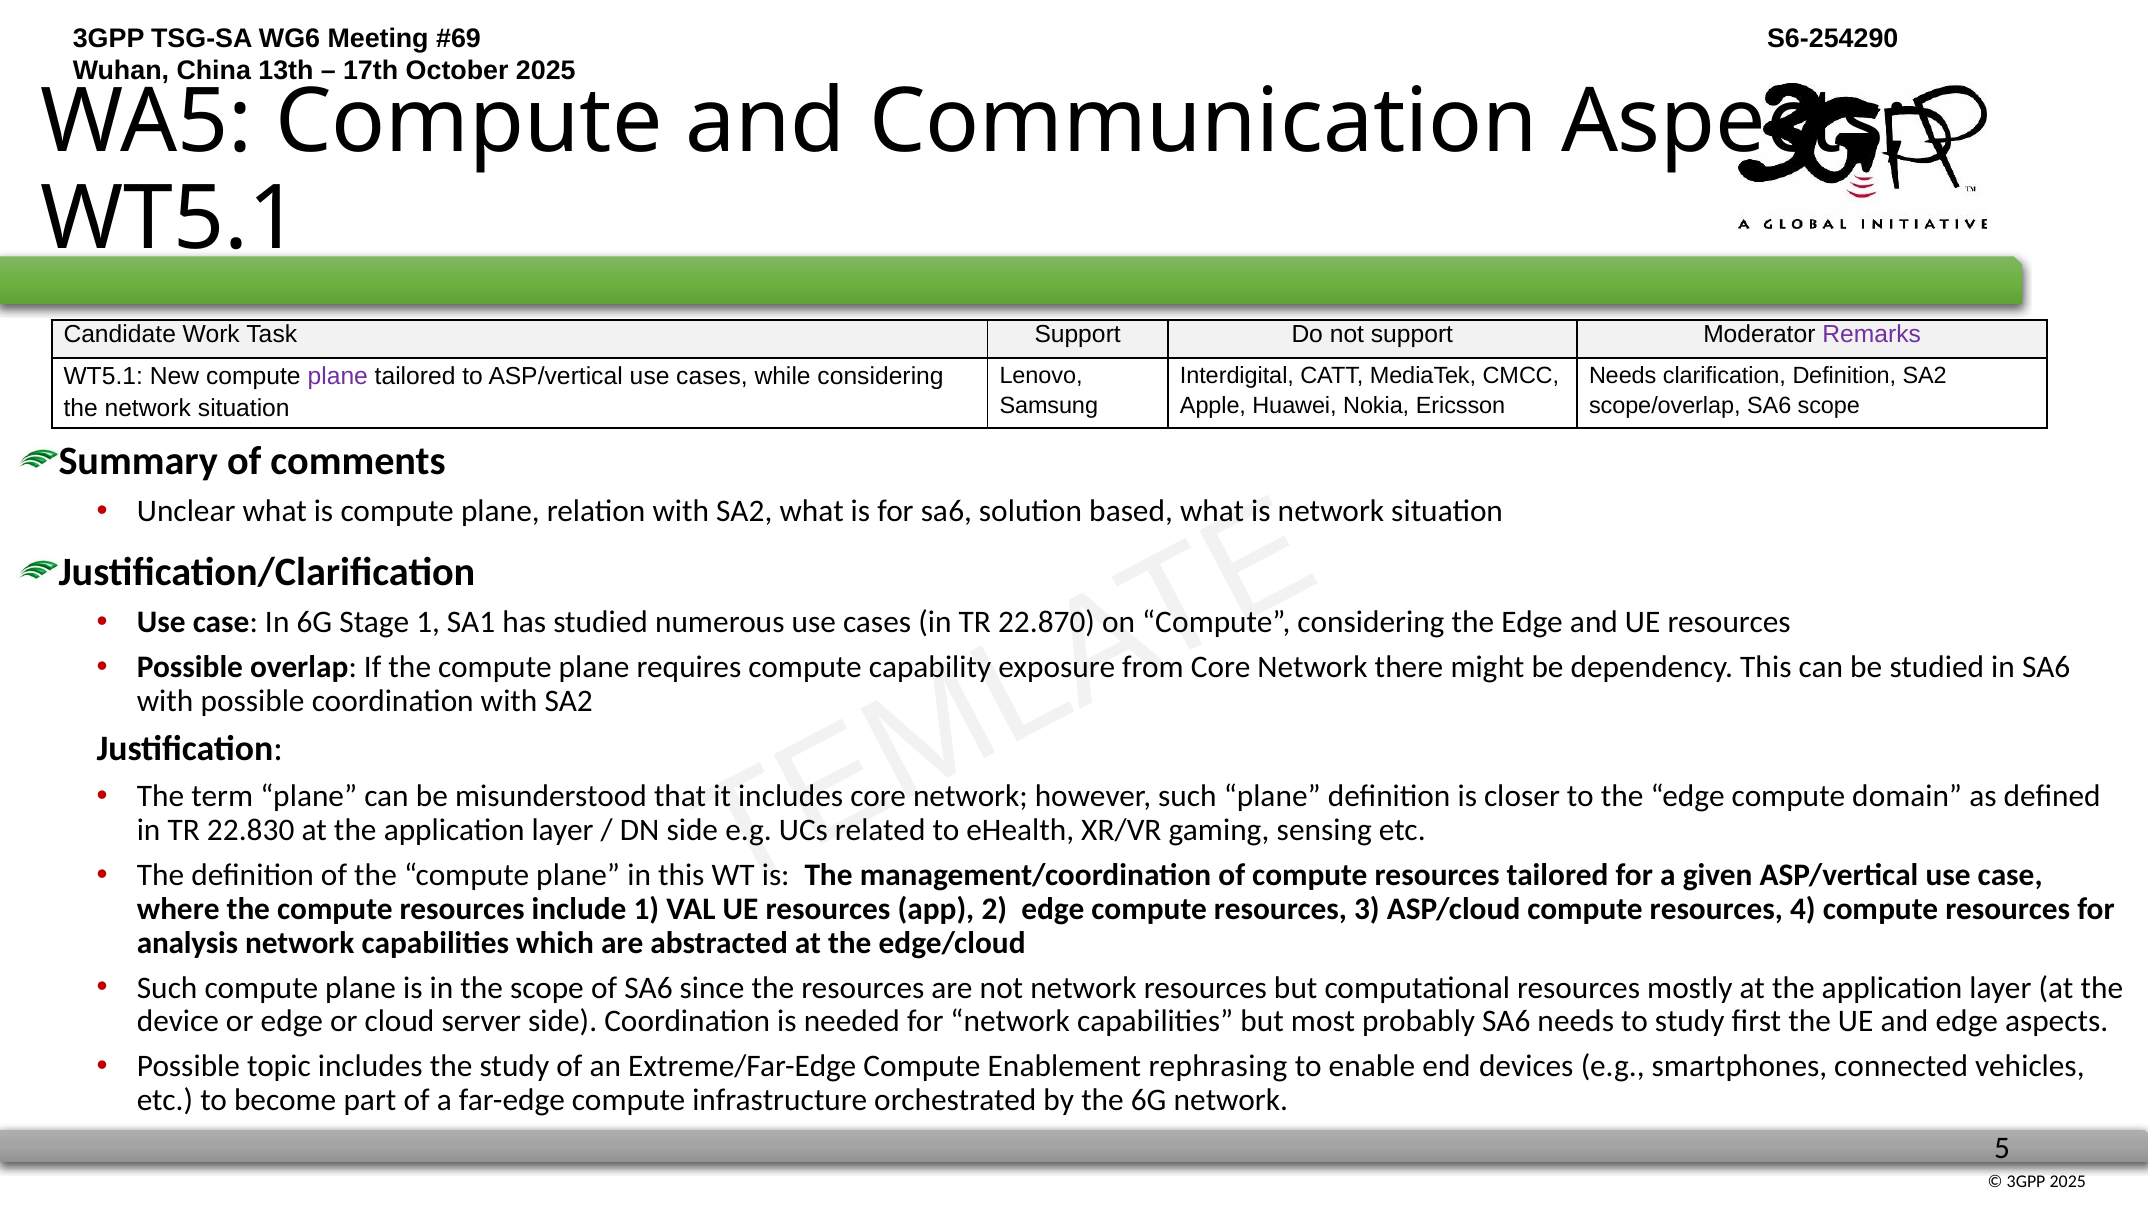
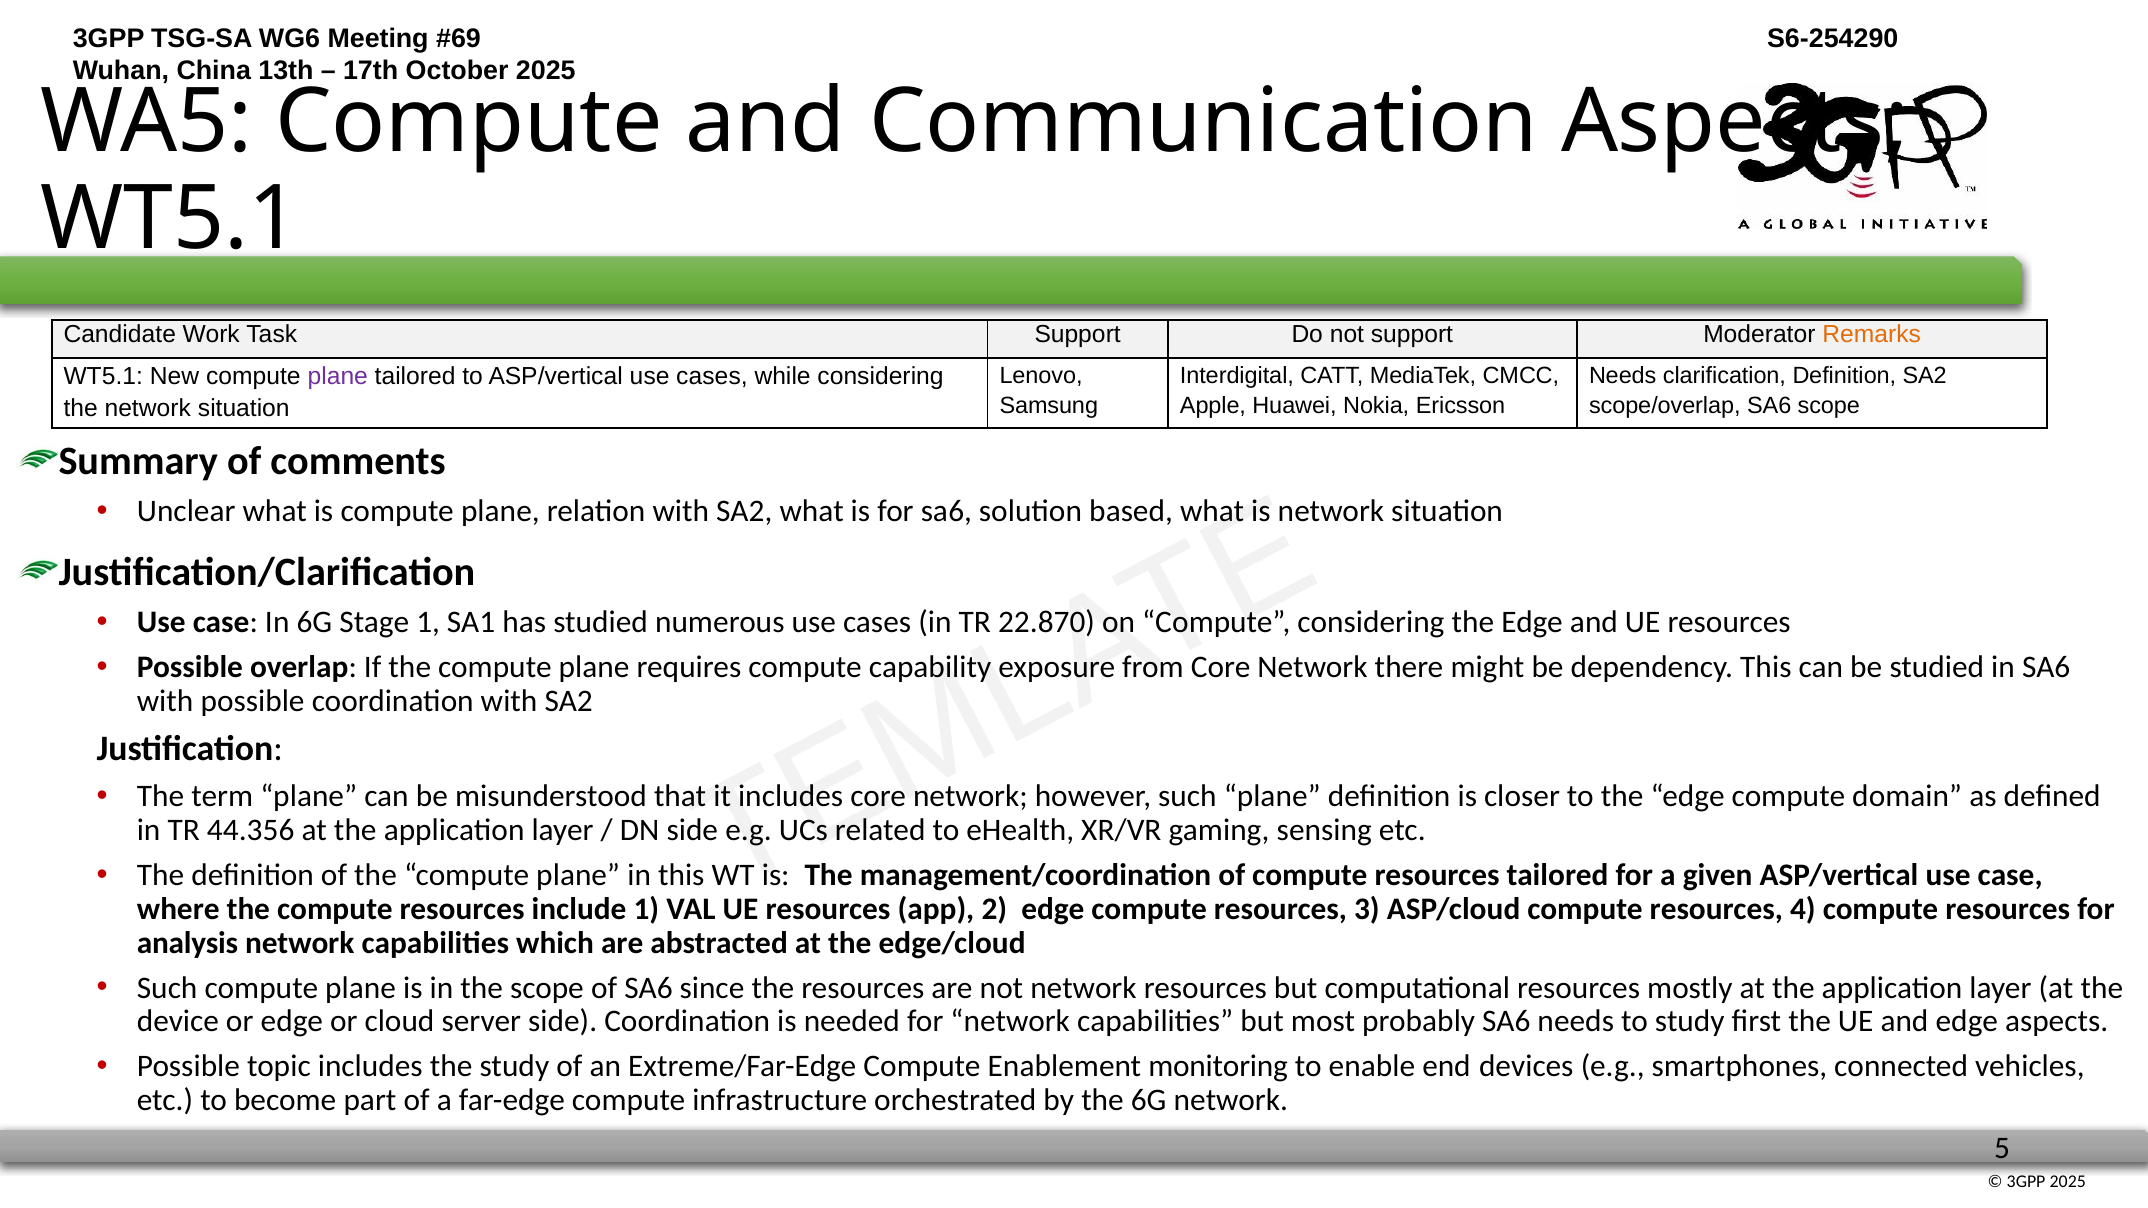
Remarks colour: purple -> orange (1872, 334)
22.830: 22.830 -> 44.356 (251, 830)
rephrasing: rephrasing -> monitoring (1218, 1067)
